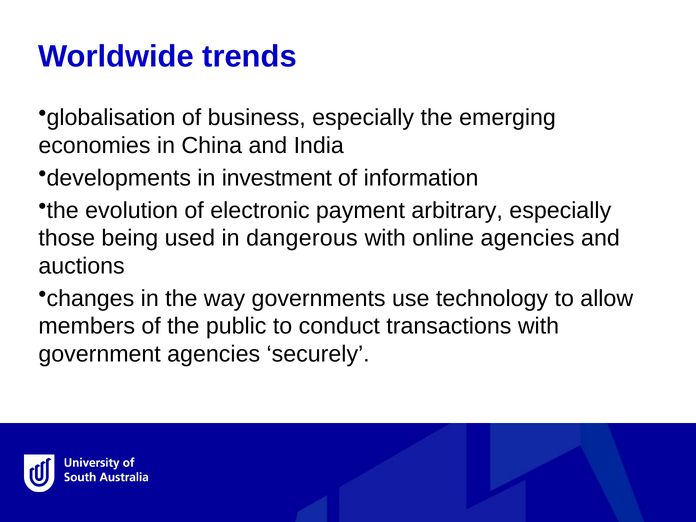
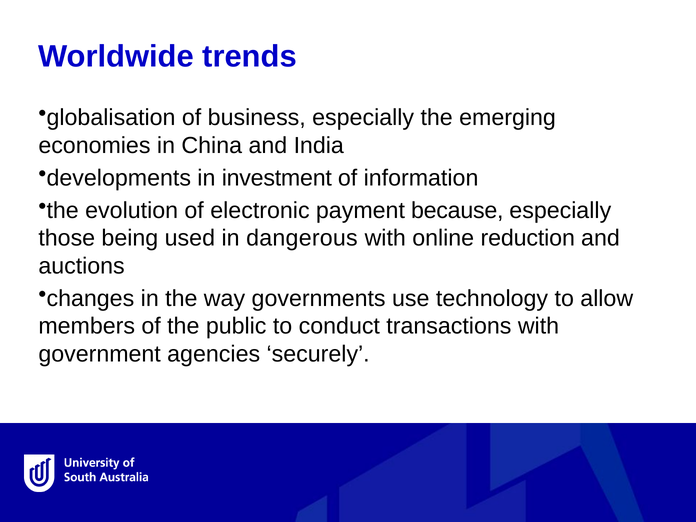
arbitrary: arbitrary -> because (457, 210)
online agencies: agencies -> reduction (528, 238)
